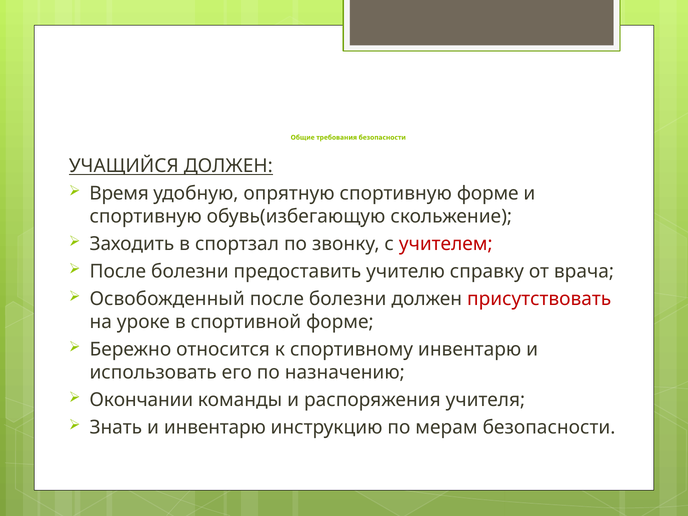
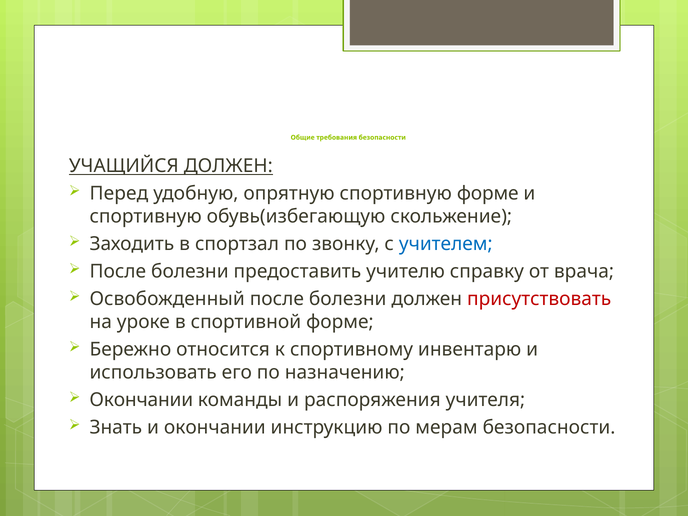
Время: Время -> Перед (119, 193)
учителем colour: red -> blue (446, 244)
и инвентарю: инвентарю -> окончании (215, 427)
